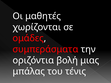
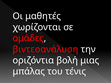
συμπεράσματα: συμπεράσματα -> βιντεοανάλυση (45, 49)
